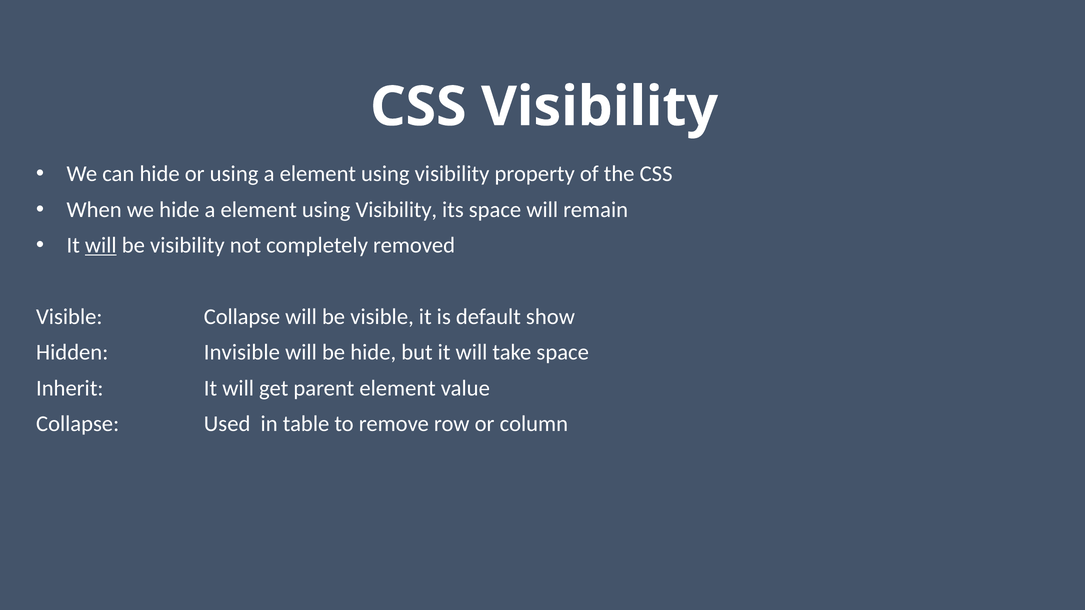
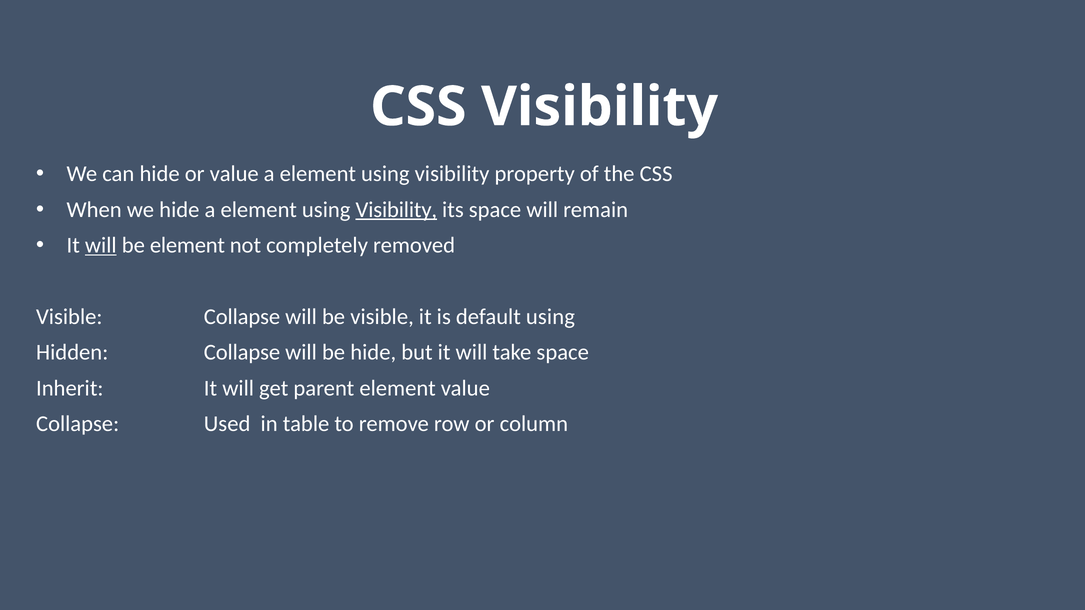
or using: using -> value (234, 174)
Visibility underline: none -> present (396, 210)
be visibility: visibility -> element (187, 245)
default show: show -> using (550, 317)
Hidden Invisible: Invisible -> Collapse (242, 353)
